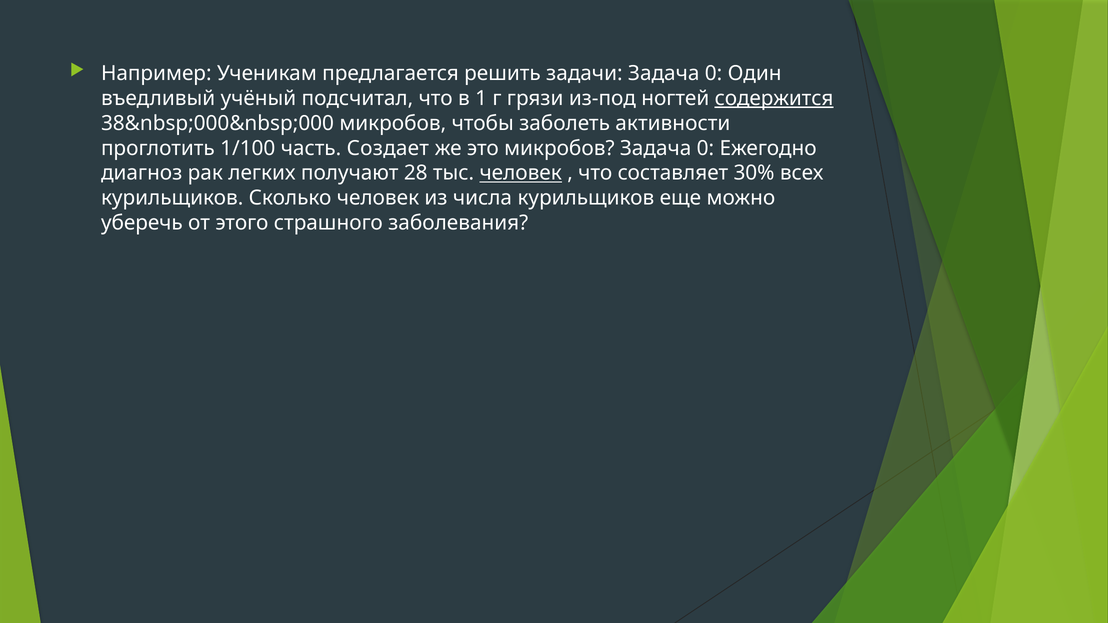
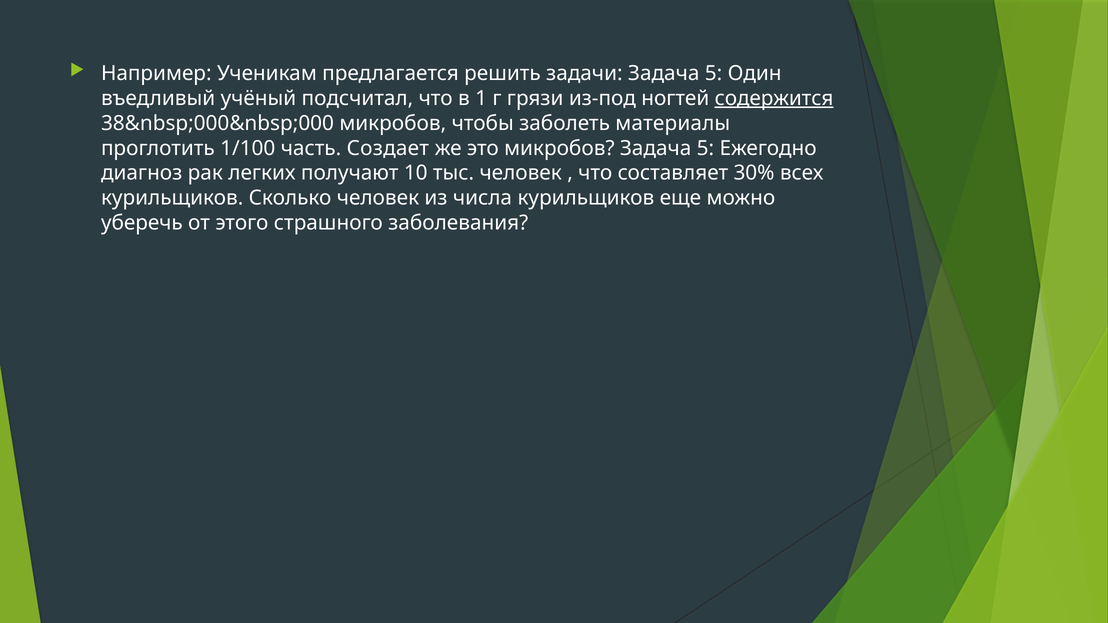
задачи Задача 0: 0 -> 5 (714, 73)
активности: активности -> материалы (673, 123)
микробов Задача 0: 0 -> 5 (705, 148)
28: 28 -> 10 (416, 173)
человек underline: present -> none (521, 173)
